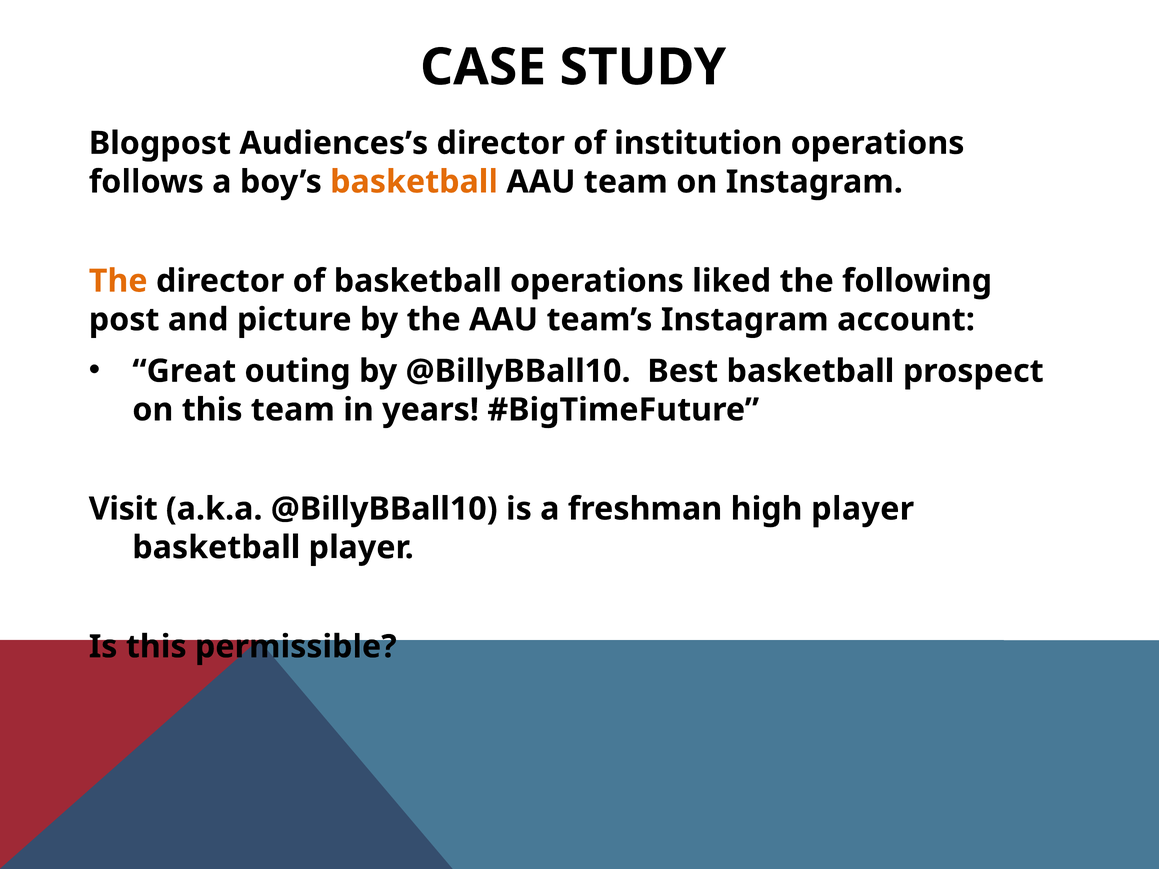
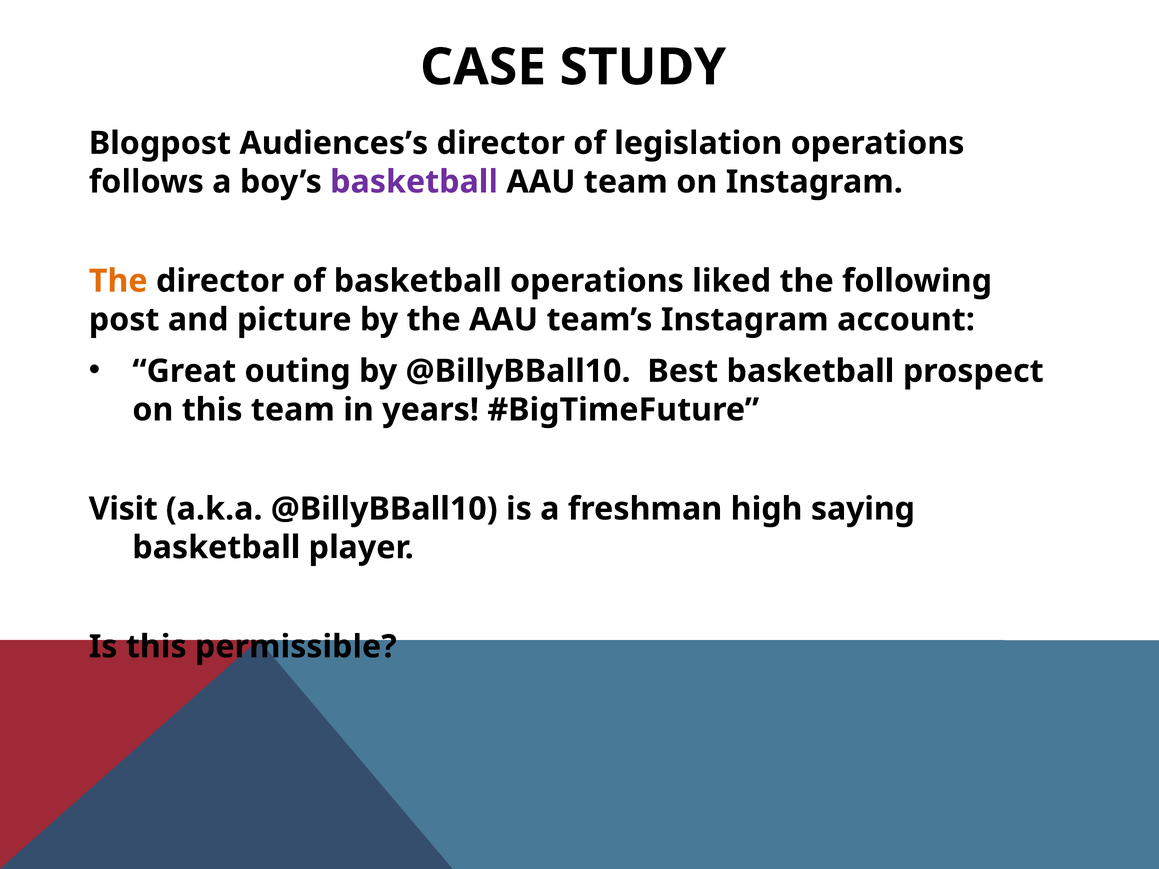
institution: institution -> legislation (698, 143)
basketball colour: orange -> purple (414, 182)
high player: player -> saying (863, 509)
